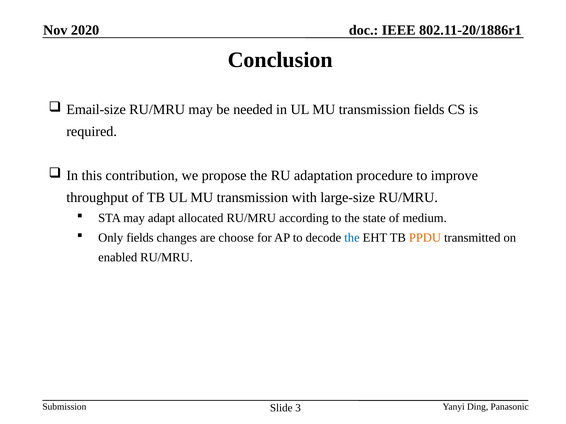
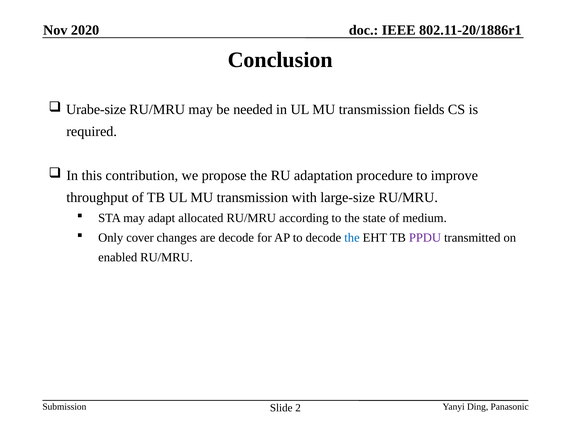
Email-size: Email-size -> Urabe-size (96, 110)
Only fields: fields -> cover (140, 238)
are choose: choose -> decode (236, 238)
PPDU colour: orange -> purple (425, 238)
3: 3 -> 2 (298, 408)
